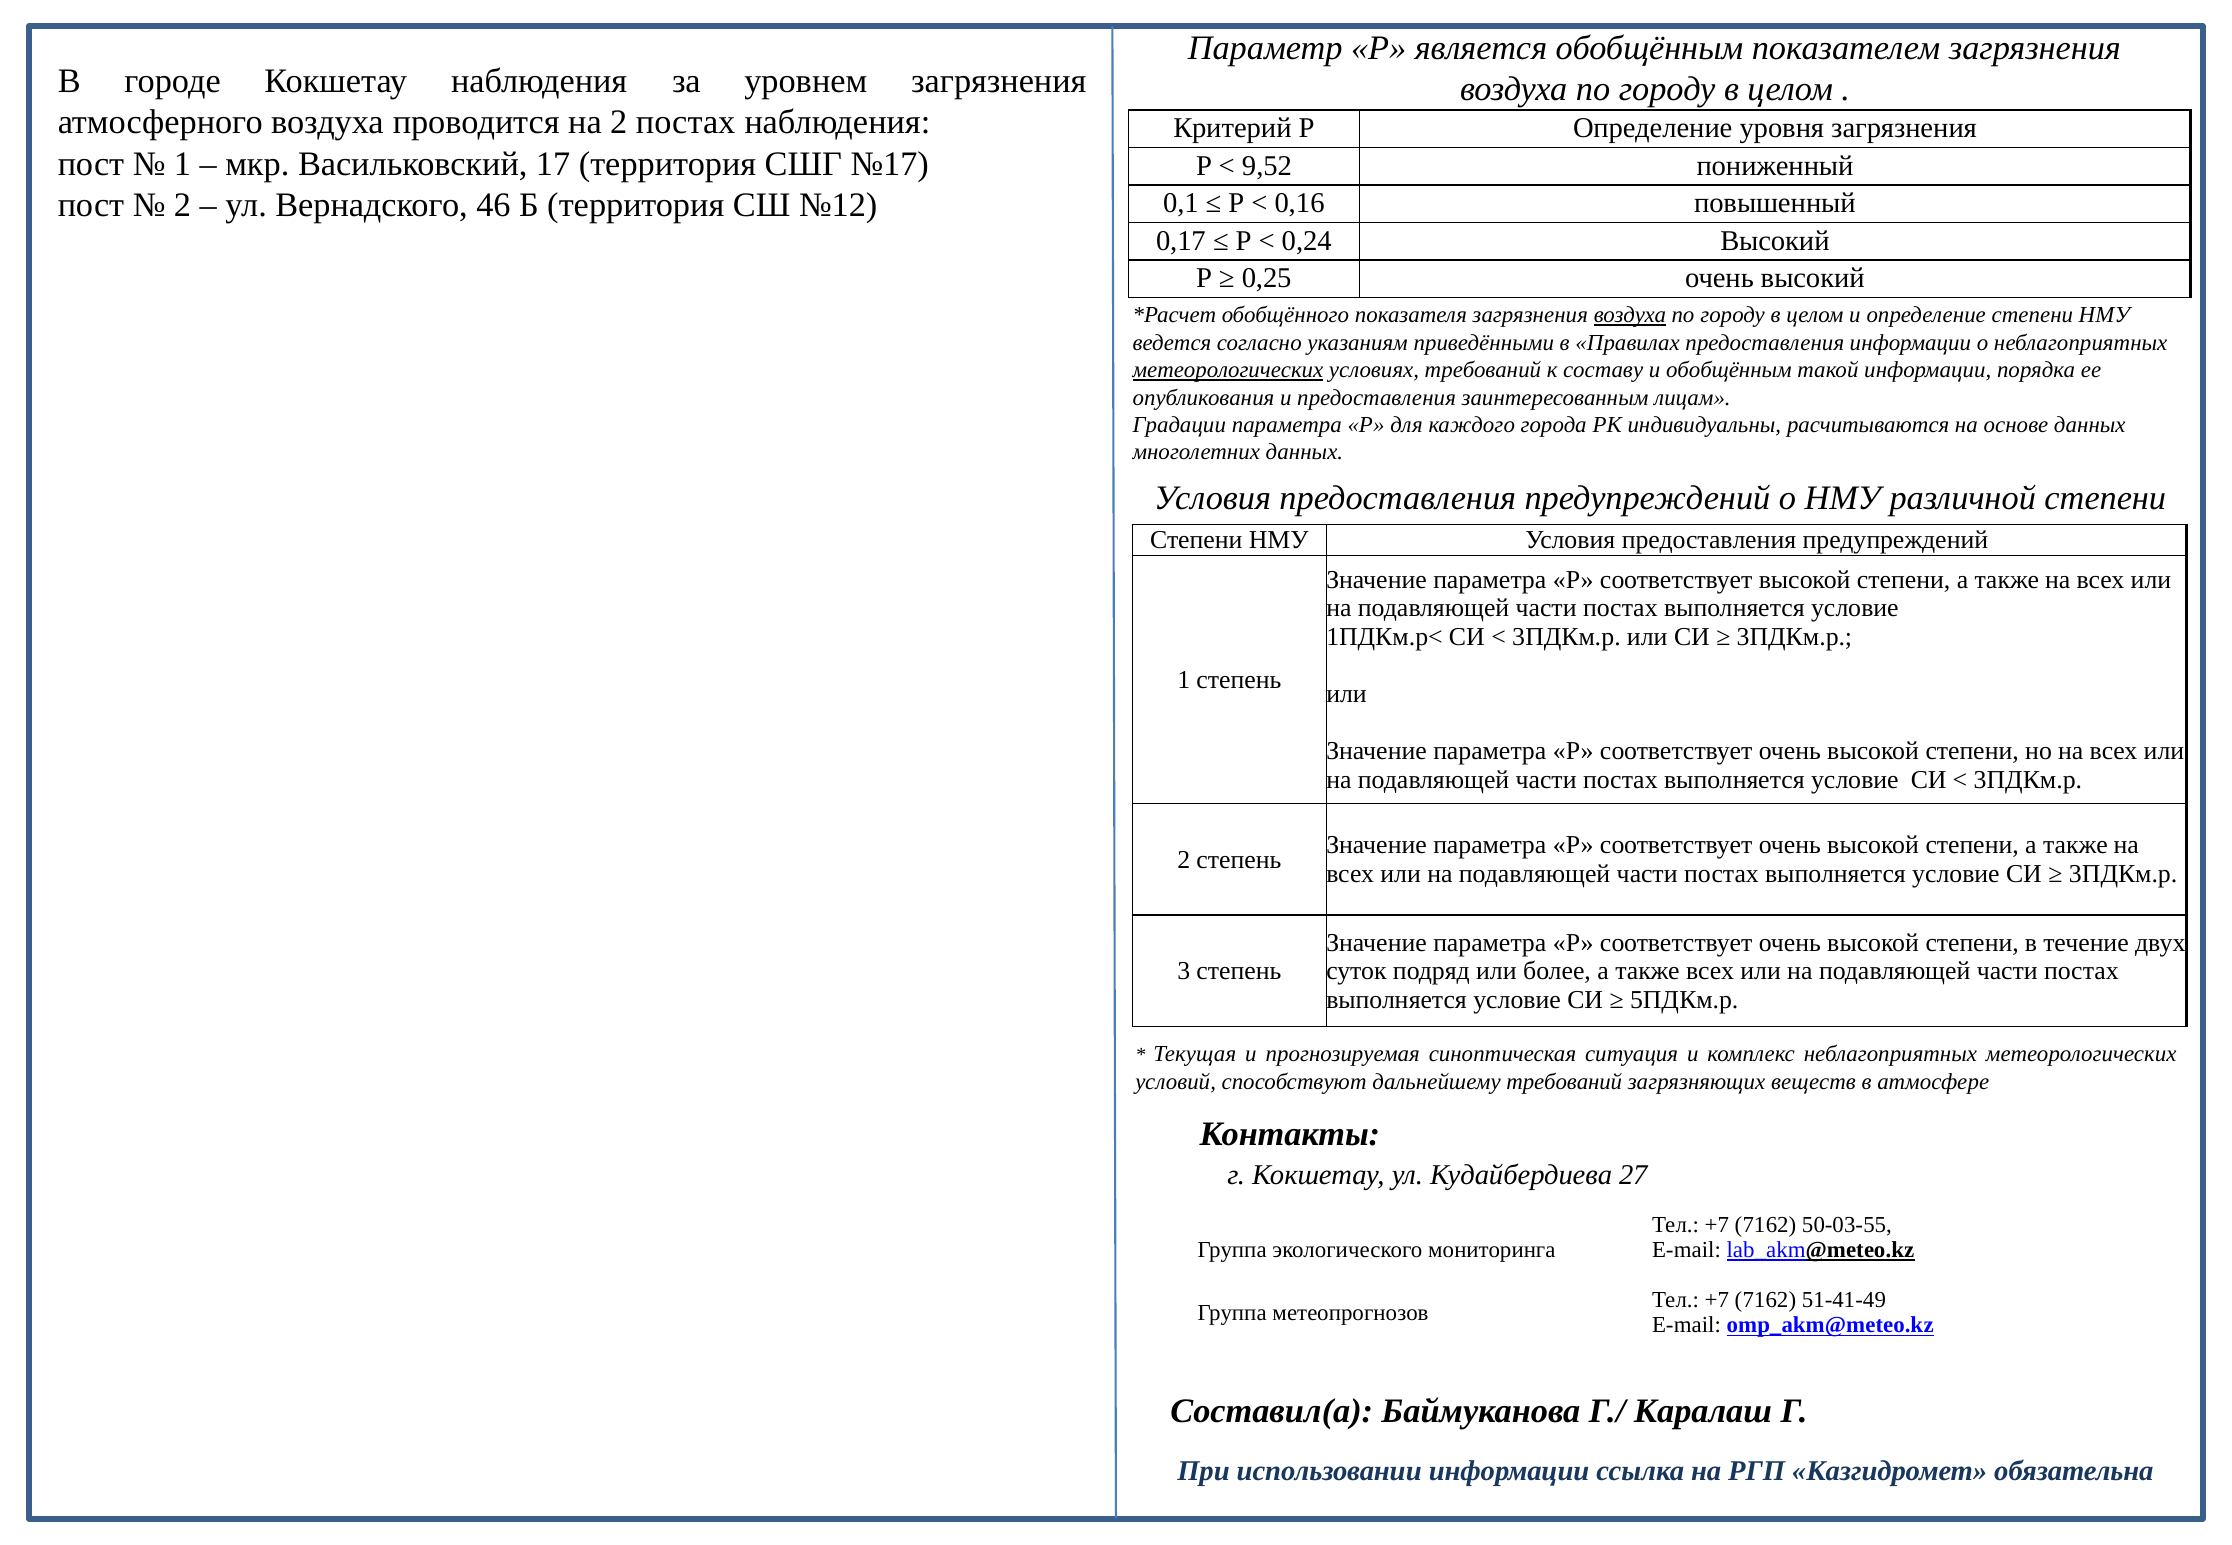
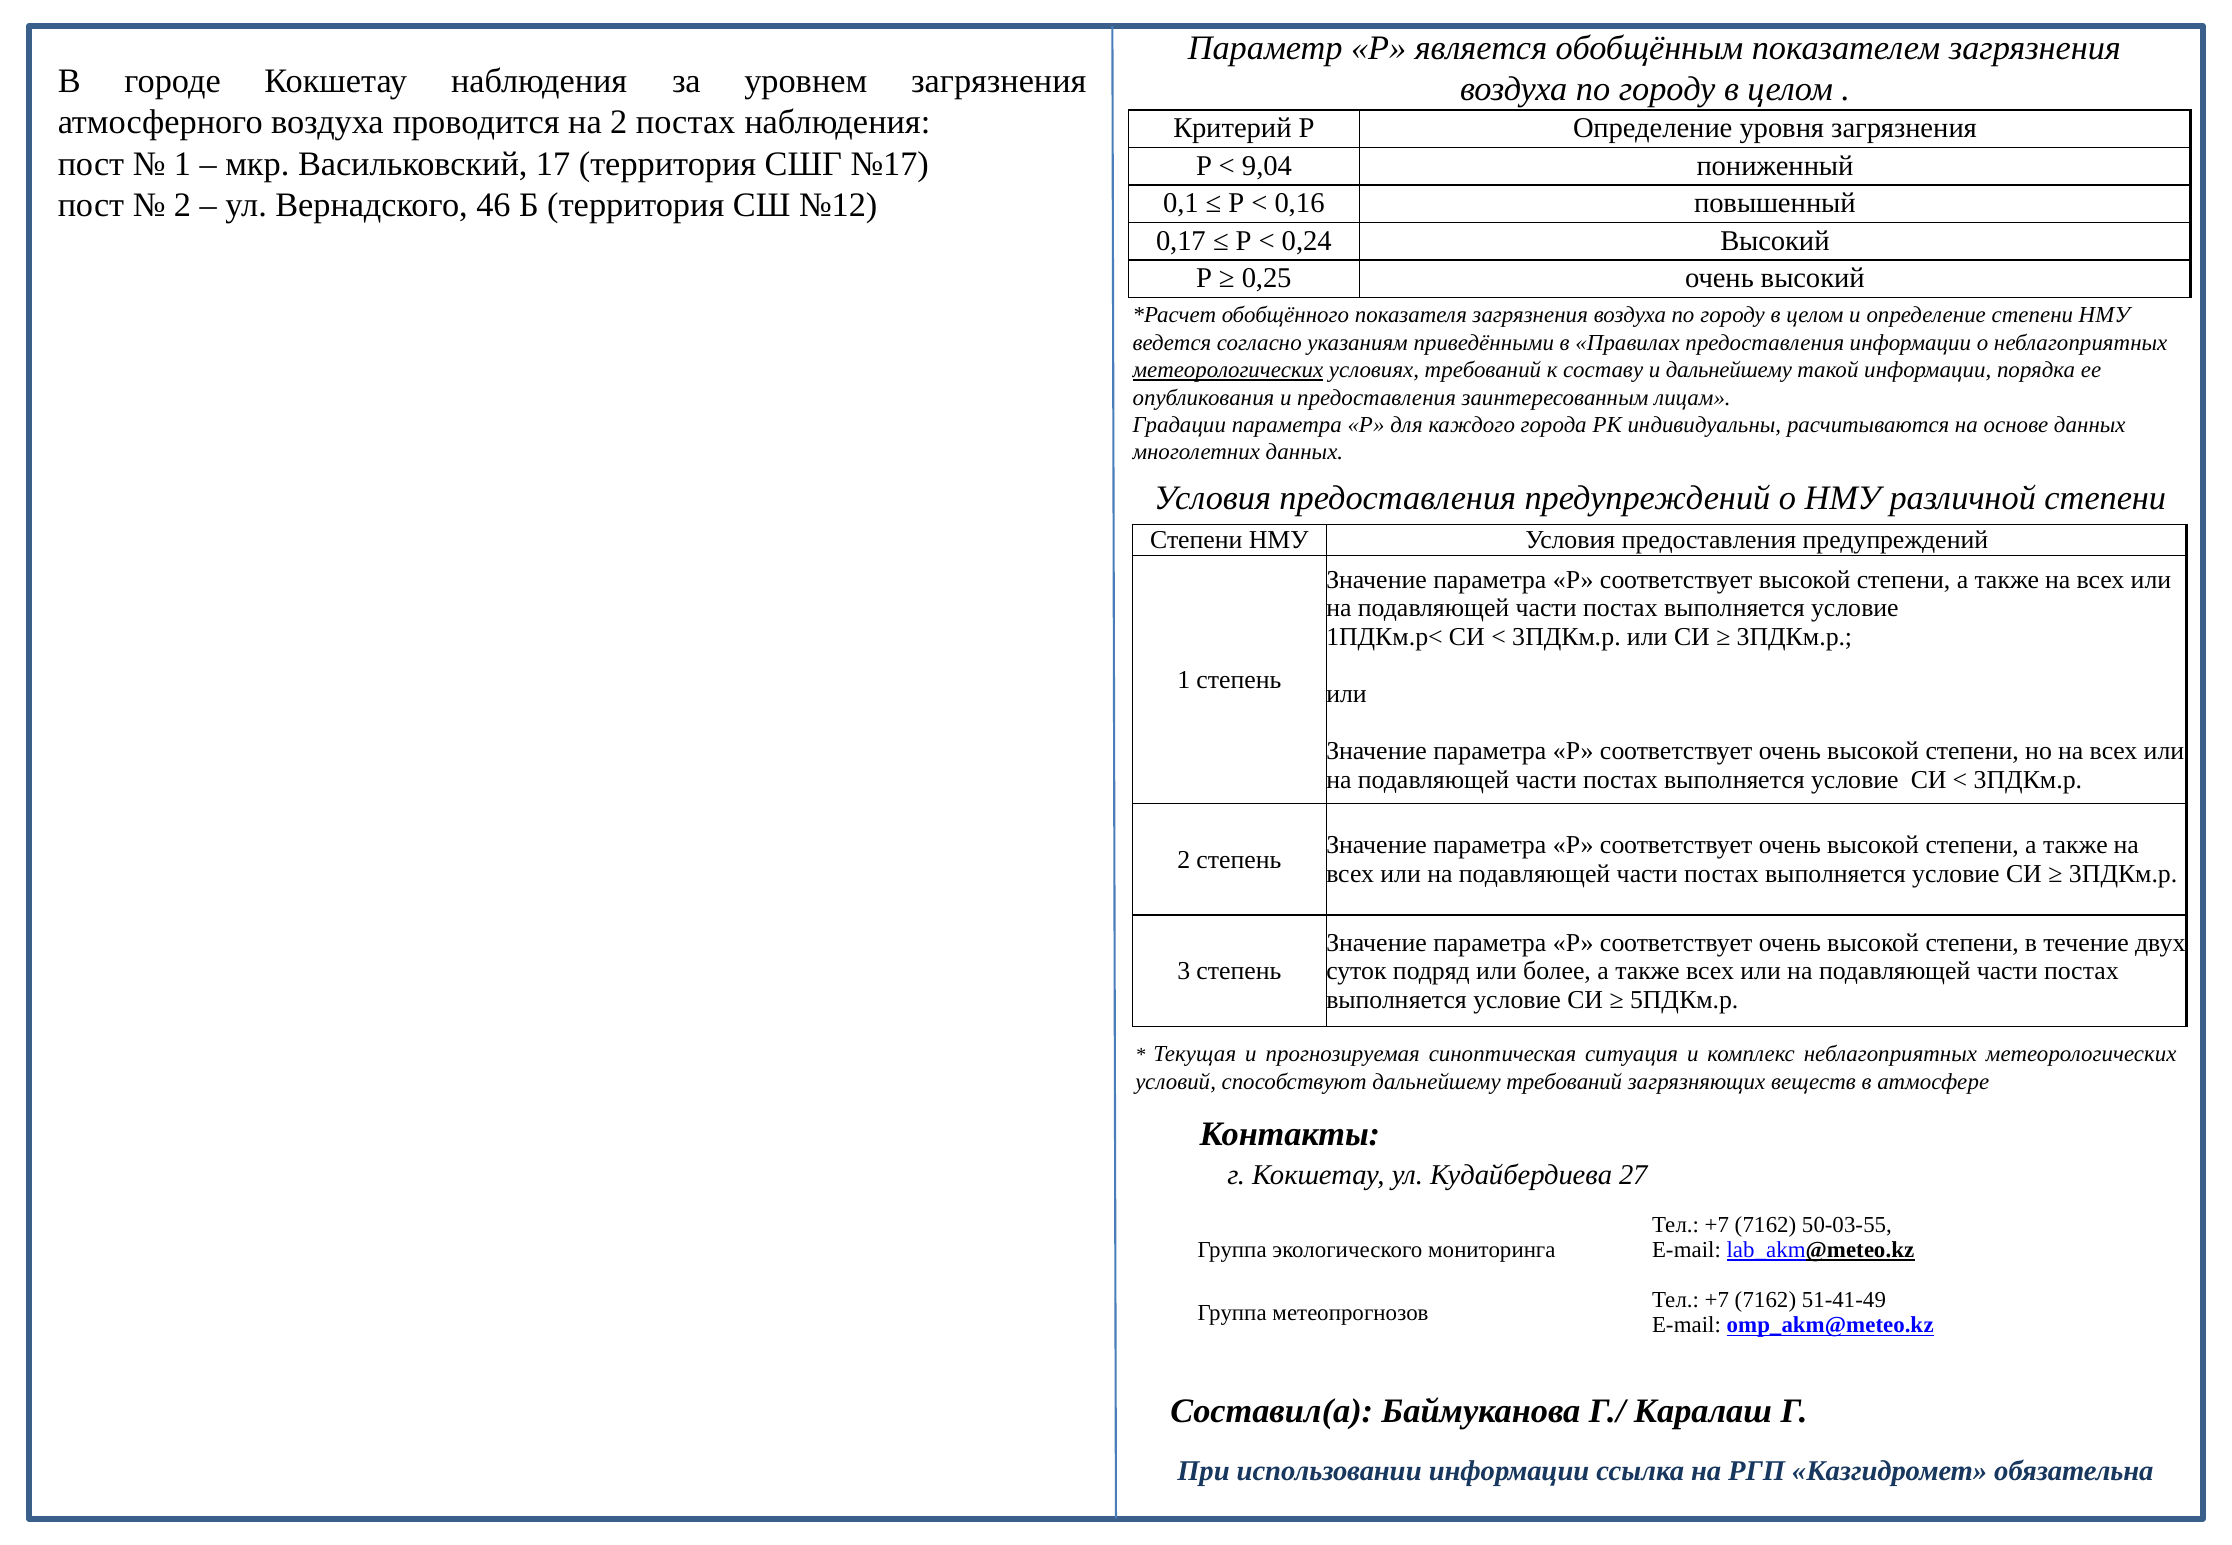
9,52: 9,52 -> 9,04 (1267, 166)
воздуха underline: present -> none (1630, 315)
и обобщённым: обобщённым -> дальнейшему (1729, 370)
